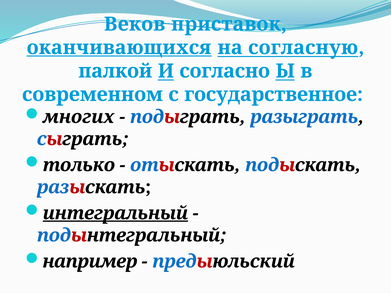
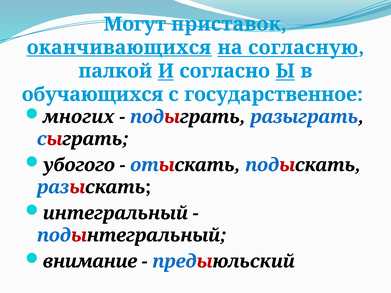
Веков: Веков -> Могут (135, 24)
современном: современном -> обучающихся (93, 95)
только: только -> убогого (79, 165)
интегральный underline: present -> none (115, 213)
например: например -> внимание (90, 262)
